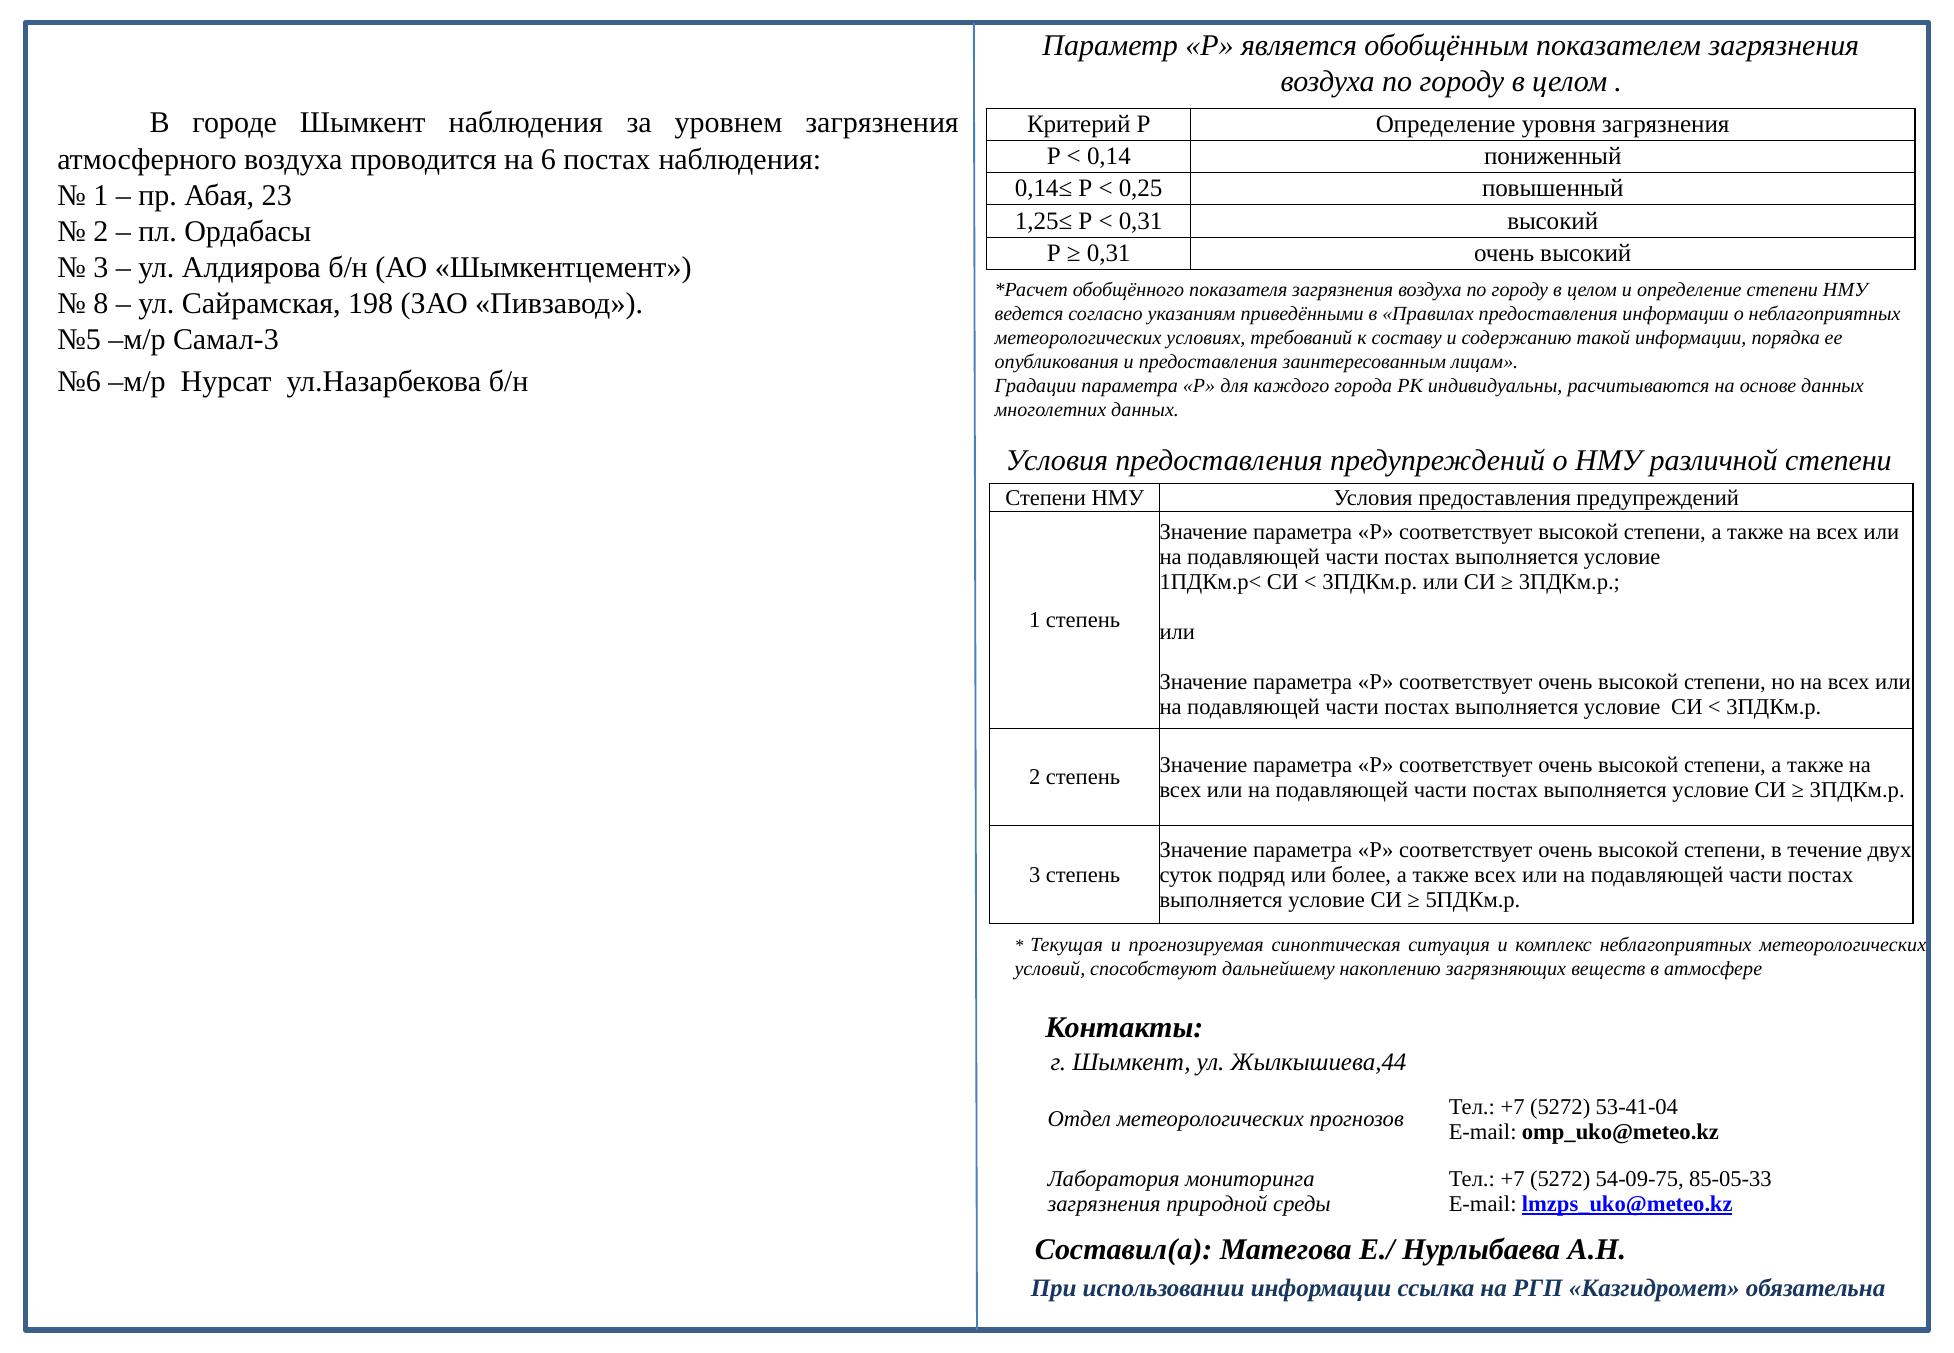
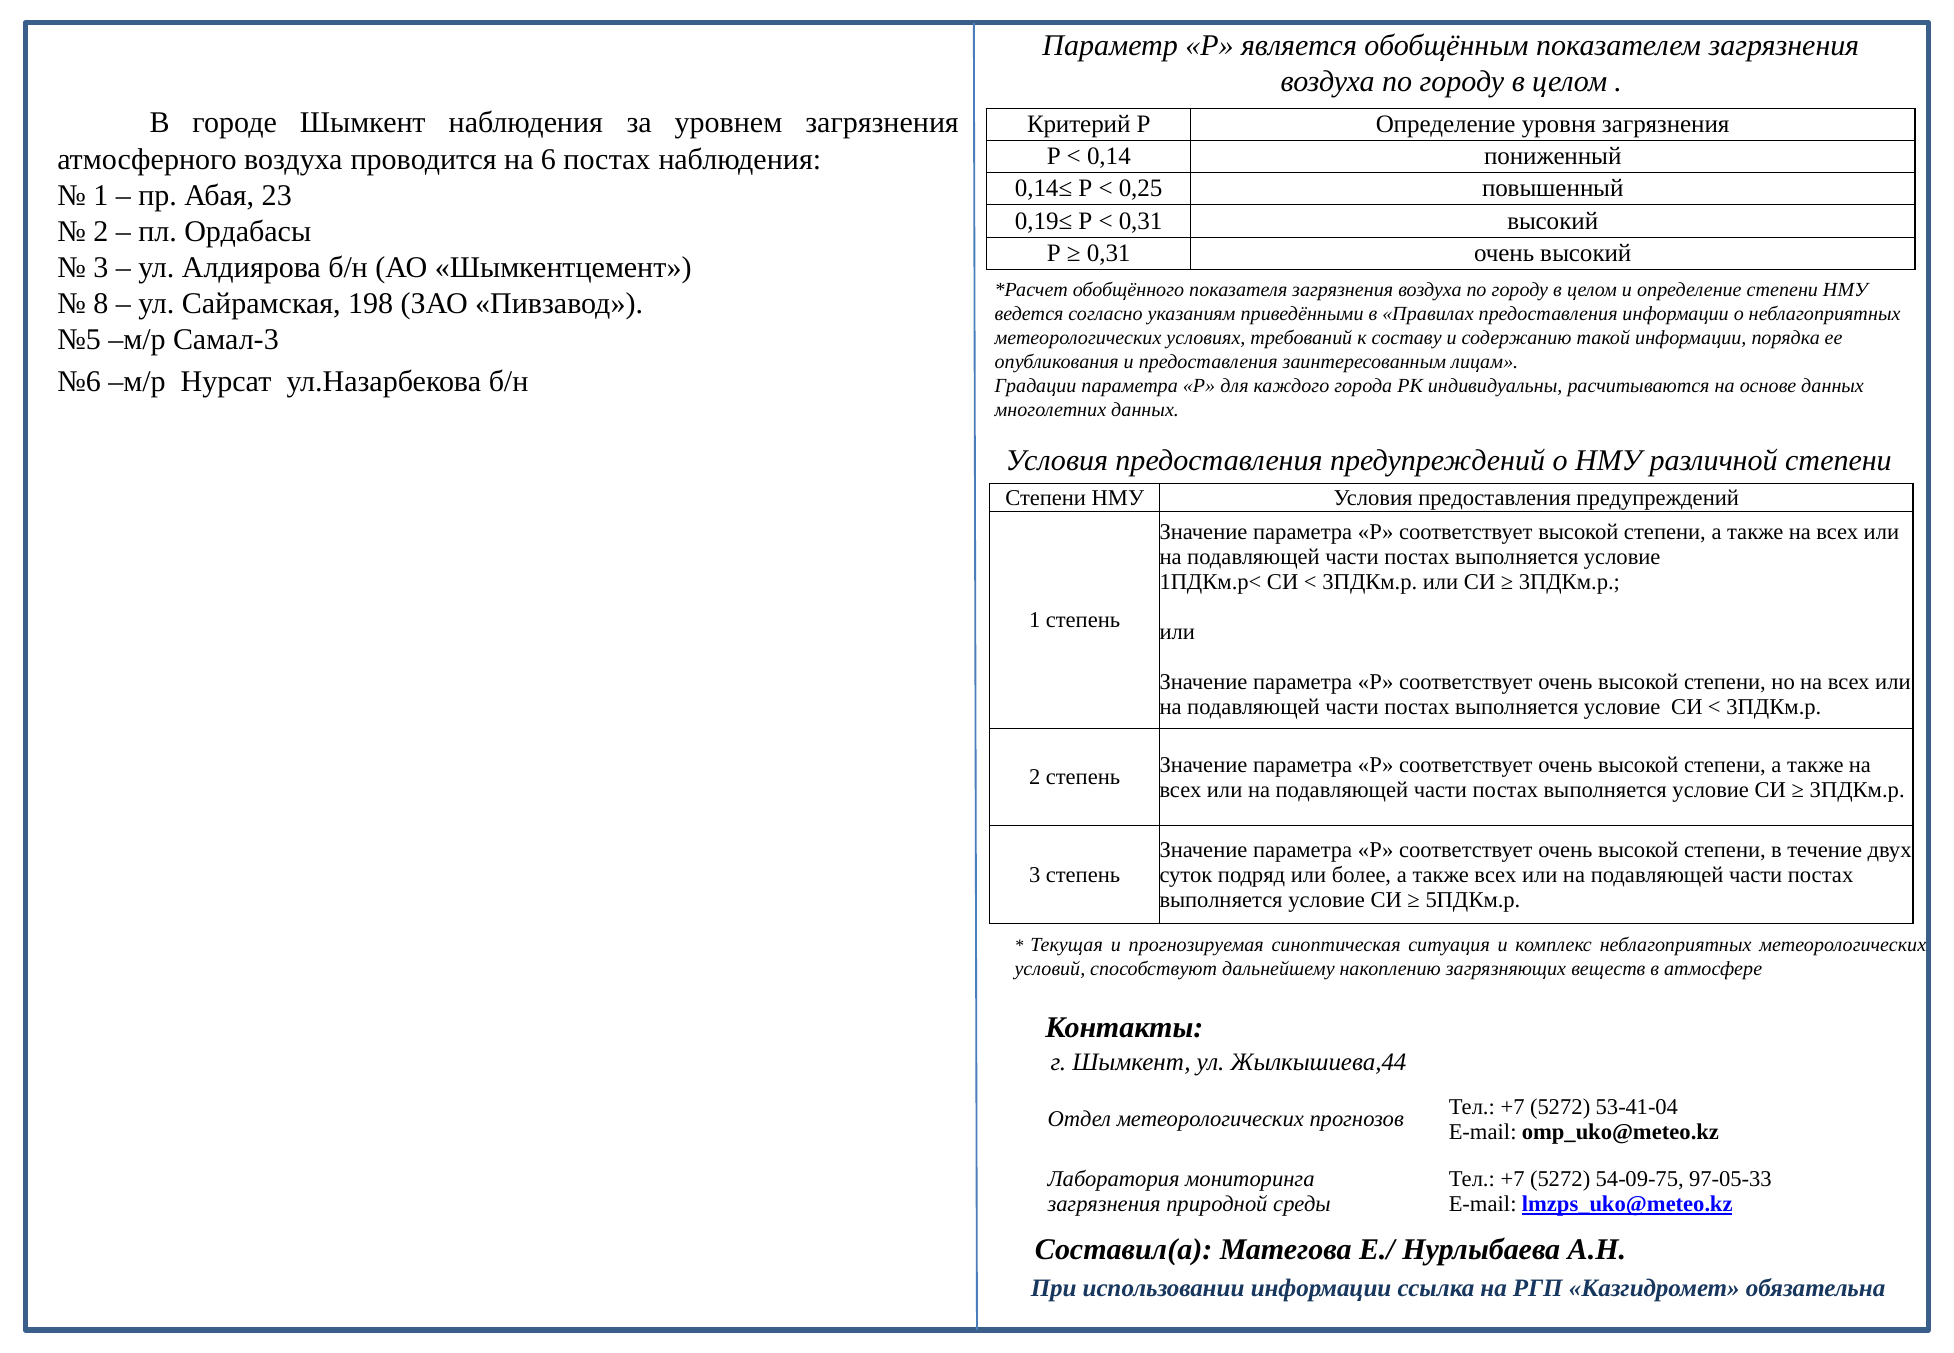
1,25≤: 1,25≤ -> 0,19≤ (1044, 221)
85-05-33: 85-05-33 -> 97-05-33 (1730, 1179)
